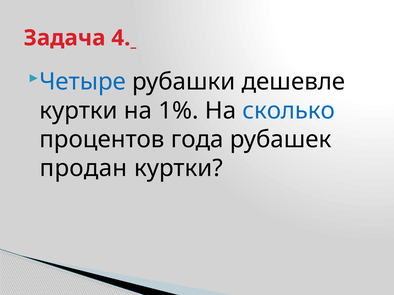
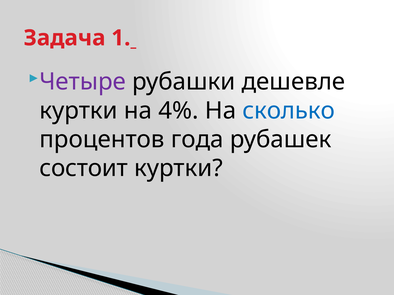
4: 4 -> 1 (121, 38)
Четыре colour: blue -> purple (83, 82)
1%: 1% -> 4% (178, 111)
продан: продан -> состоит (84, 169)
